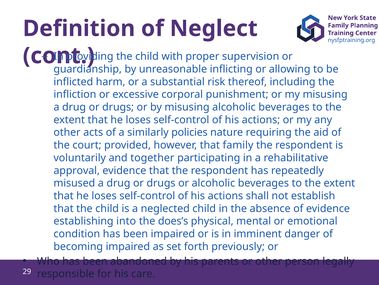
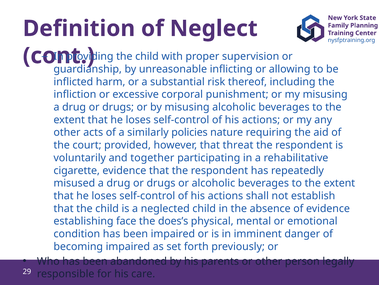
that family: family -> threat (238, 145)
approval: approval -> cigarette (77, 170)
into: into -> face (126, 221)
